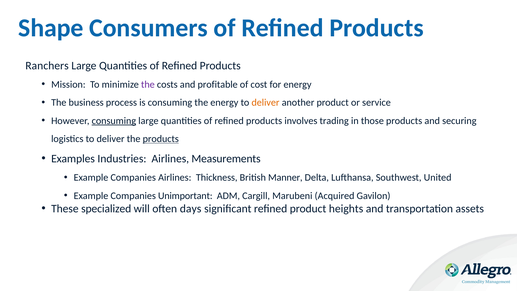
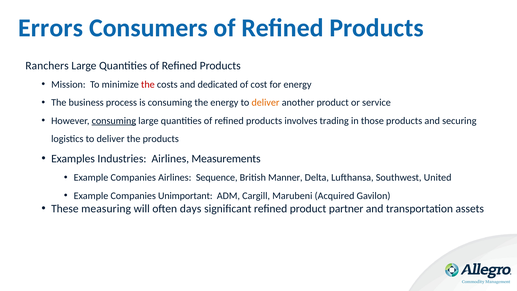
Shape: Shape -> Errors (51, 28)
the colour: purple -> red (148, 84)
profitable: profitable -> dedicated (218, 84)
products underline: present -> none (161, 139)
Thickness: Thickness -> Sequence (217, 178)
specialized: specialized -> measuring (106, 209)
heights: heights -> partner (346, 209)
